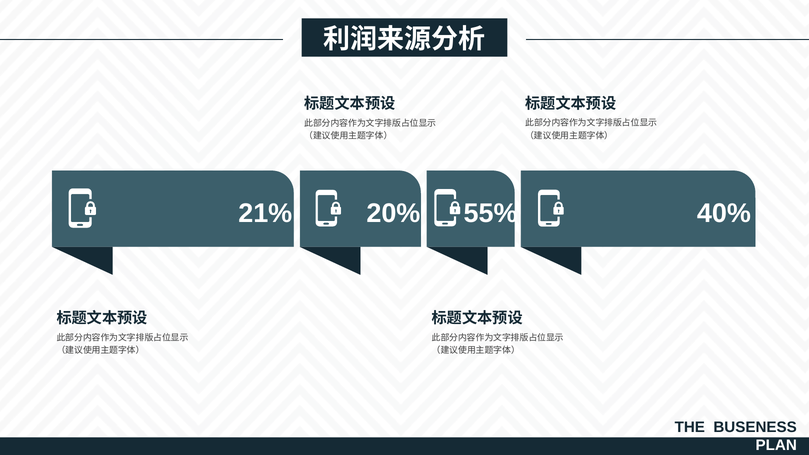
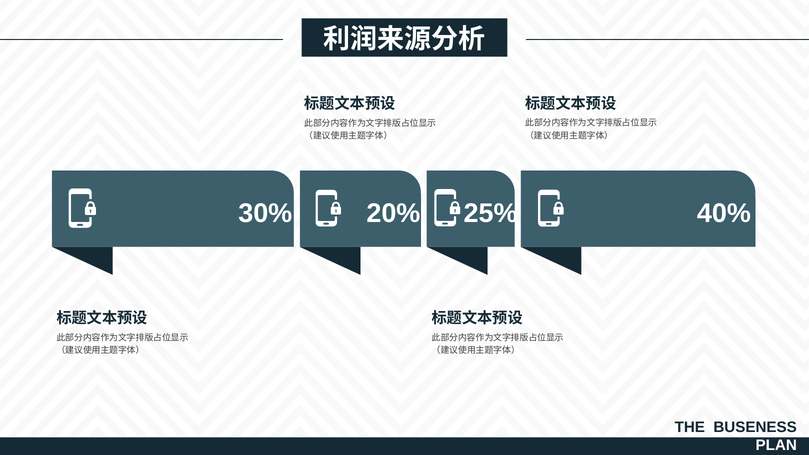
21%: 21% -> 30% (265, 213)
55%: 55% -> 25% (491, 213)
